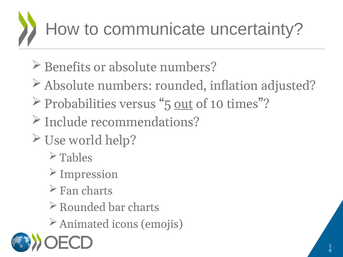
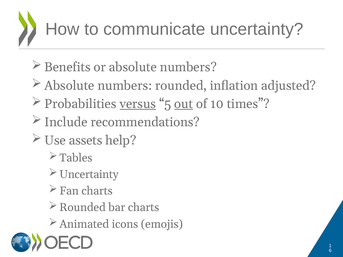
versus underline: none -> present (138, 104)
world: world -> assets (86, 141)
Impression: Impression -> Uncertainty (89, 174)
